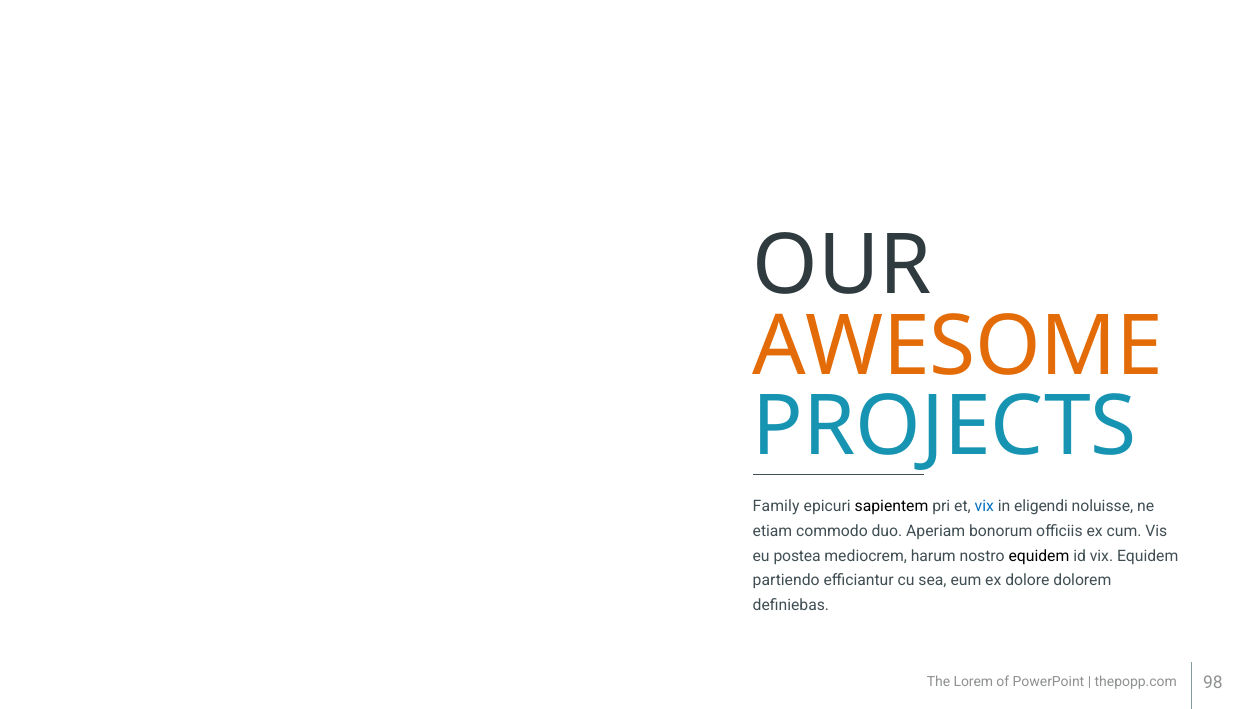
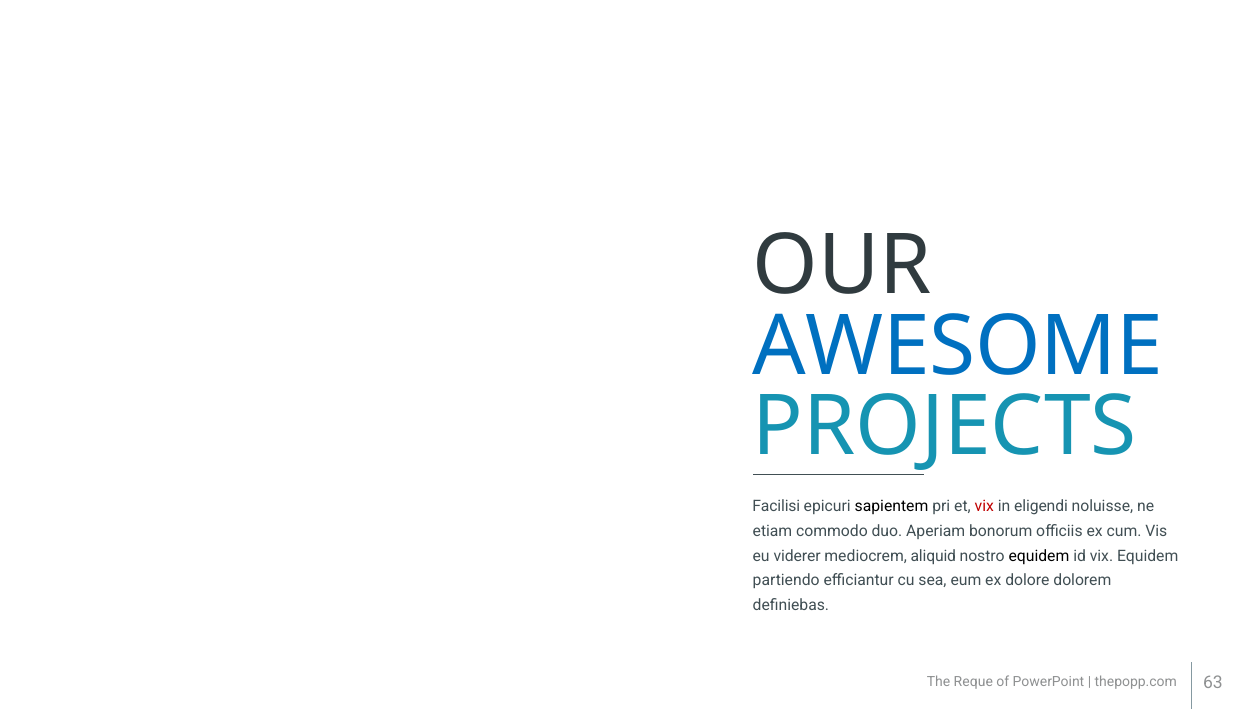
AWESOME colour: orange -> blue (958, 346)
Family: Family -> Facilisi (776, 507)
vix colour: blue -> red (984, 507)
postea: postea -> viderer (797, 556)
harum: harum -> aliquid (933, 556)
Lorem: Lorem -> Reque (973, 682)
98: 98 -> 63 (1213, 682)
